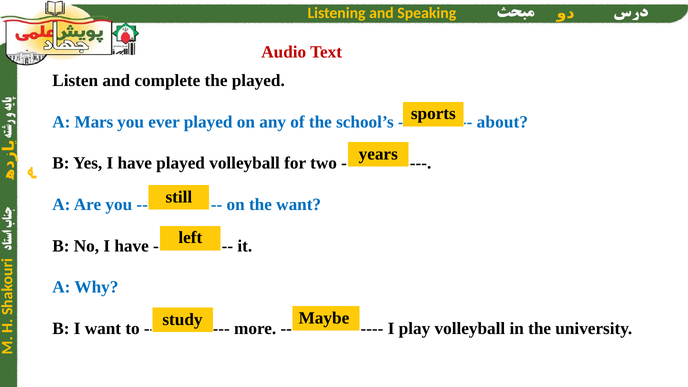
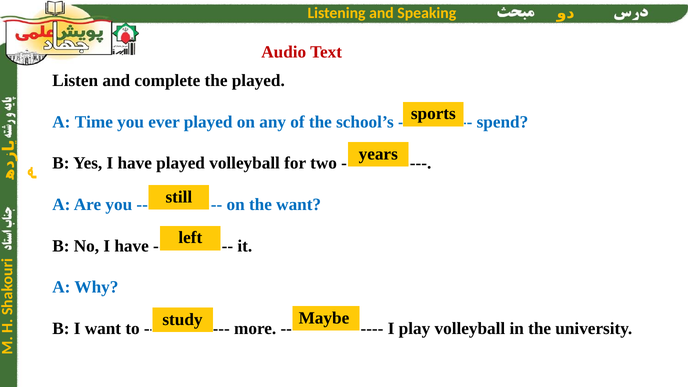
Mars: Mars -> Time (94, 122)
about: about -> spend (502, 122)
